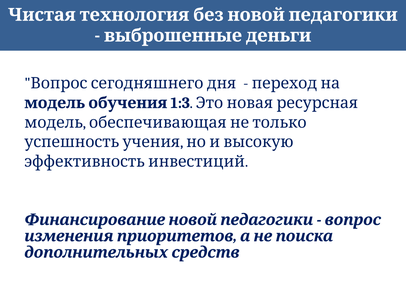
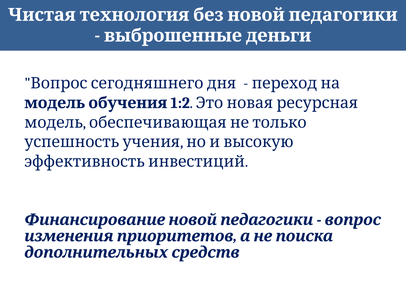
1:3: 1:3 -> 1:2 (180, 103)
